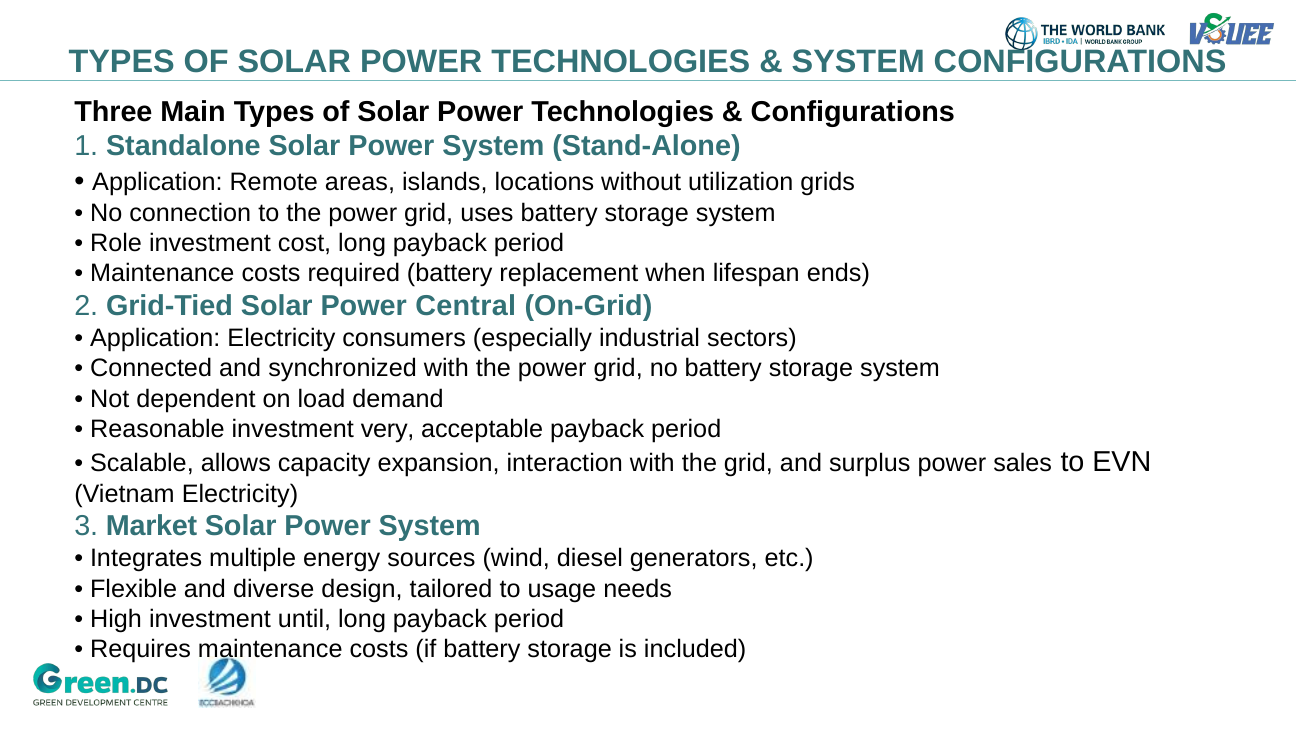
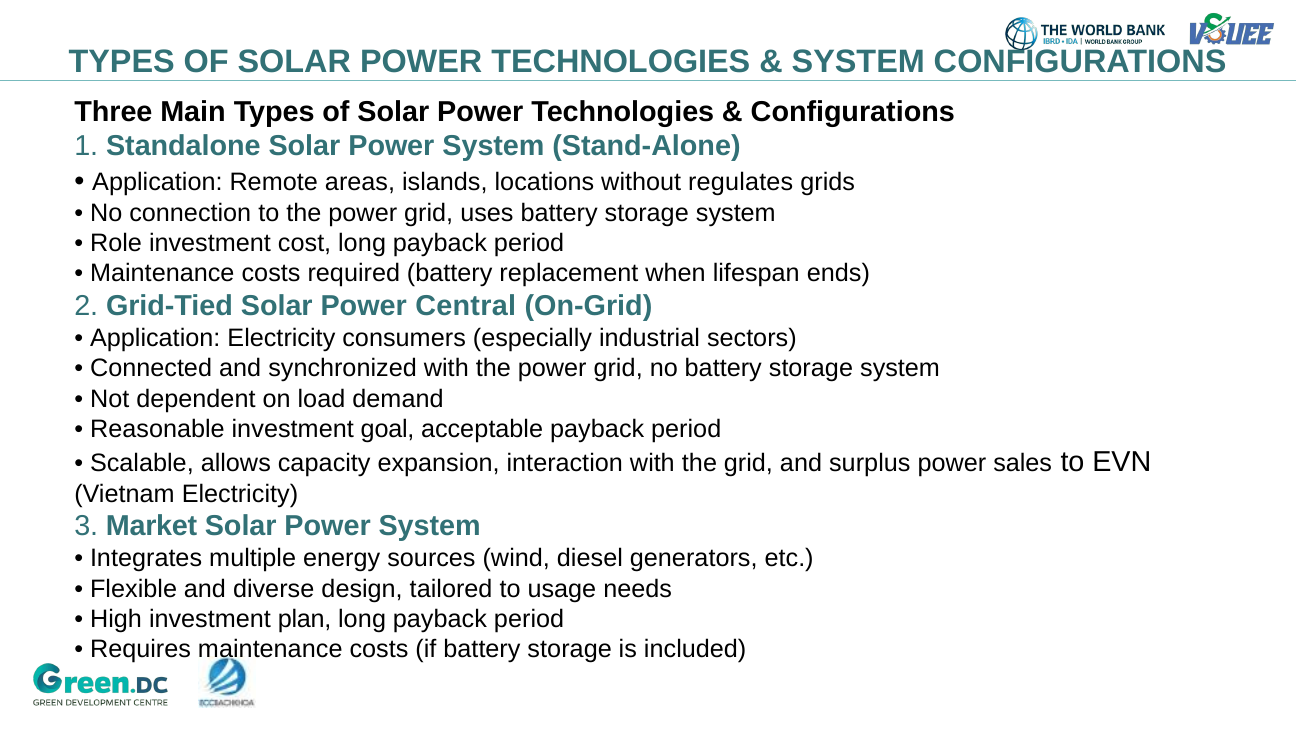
utilization: utilization -> regulates (741, 182)
very: very -> goal (388, 429)
until: until -> plan (305, 619)
